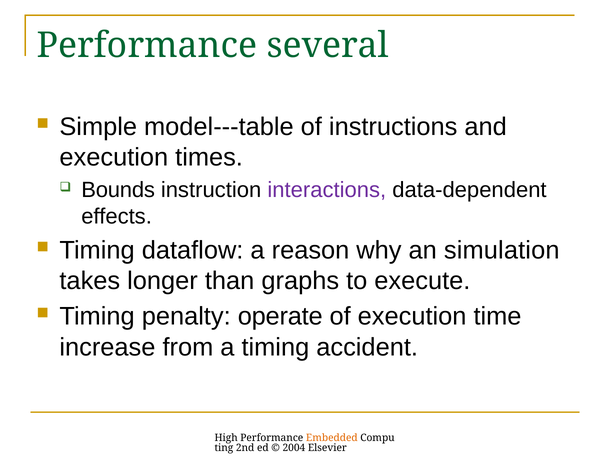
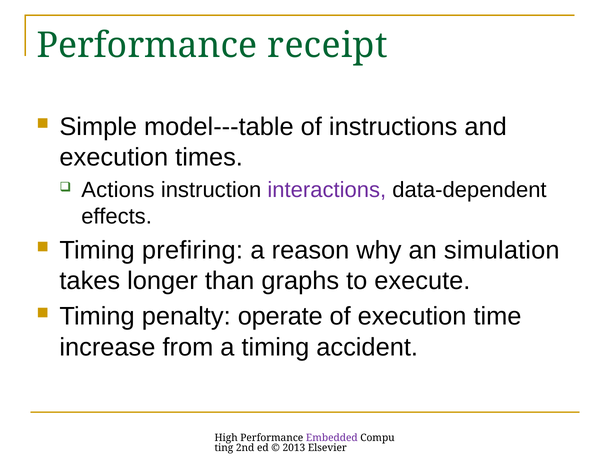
several: several -> receipt (328, 45)
Bounds: Bounds -> Actions (118, 190)
dataflow: dataflow -> prefiring (192, 250)
Embedded colour: orange -> purple (332, 437)
2004: 2004 -> 2013 (294, 447)
